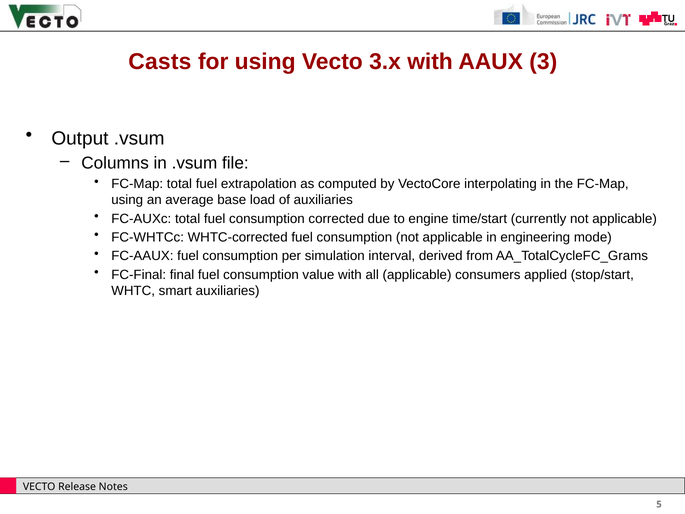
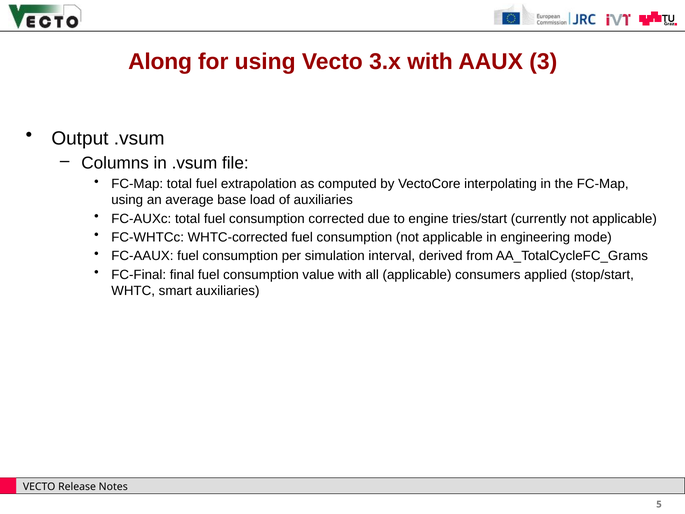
Casts: Casts -> Along (160, 62)
time/start: time/start -> tries/start (480, 218)
